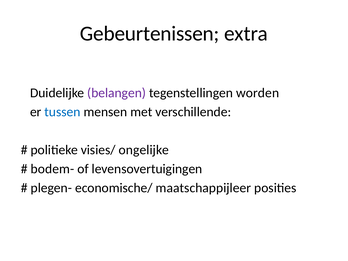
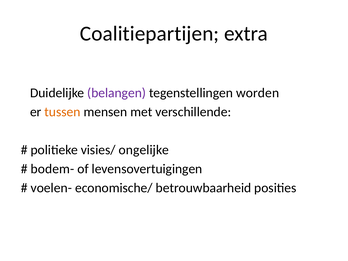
Gebeurtenissen: Gebeurtenissen -> Coalitiepartijen (150, 34)
tussen colour: blue -> orange (62, 112)
plegen-: plegen- -> voelen- (51, 188)
maatschappijleer: maatschappijleer -> betrouwbaarheid (203, 188)
